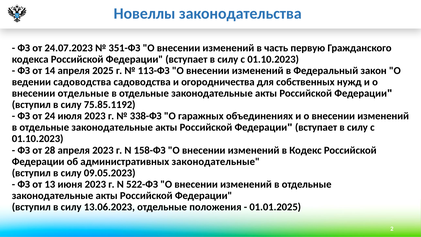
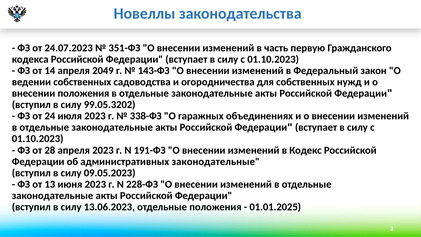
2025: 2025 -> 2049 (103, 71)
113-ФЗ: 113-ФЗ -> 143-ФЗ (154, 71)
ведении садоводства: садоводства -> собственных (82, 82)
внесении отдельные: отдельные -> положения (83, 93)
75.85.1192: 75.85.1192 -> 99.05.3202 (110, 105)
158-ФЗ: 158-ФЗ -> 191-ФЗ (150, 150)
522-ФЗ: 522-ФЗ -> 228-ФЗ (142, 184)
